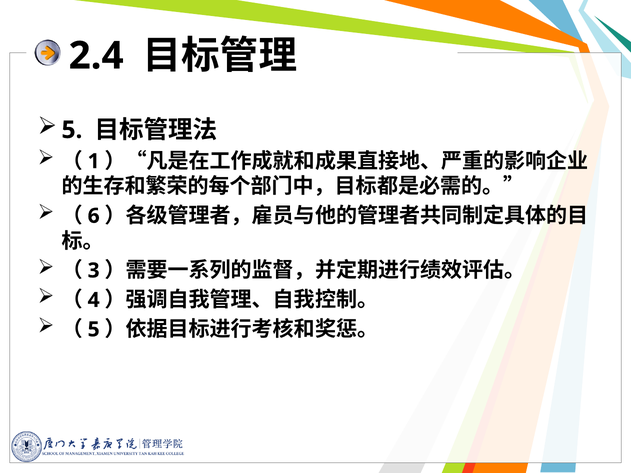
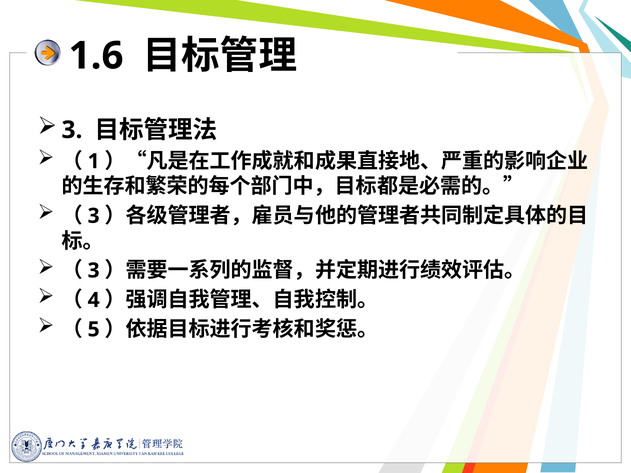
2.4: 2.4 -> 1.6 (96, 56)
5: 5 -> 3 (72, 130)
6: 6 -> 3 (94, 216)
